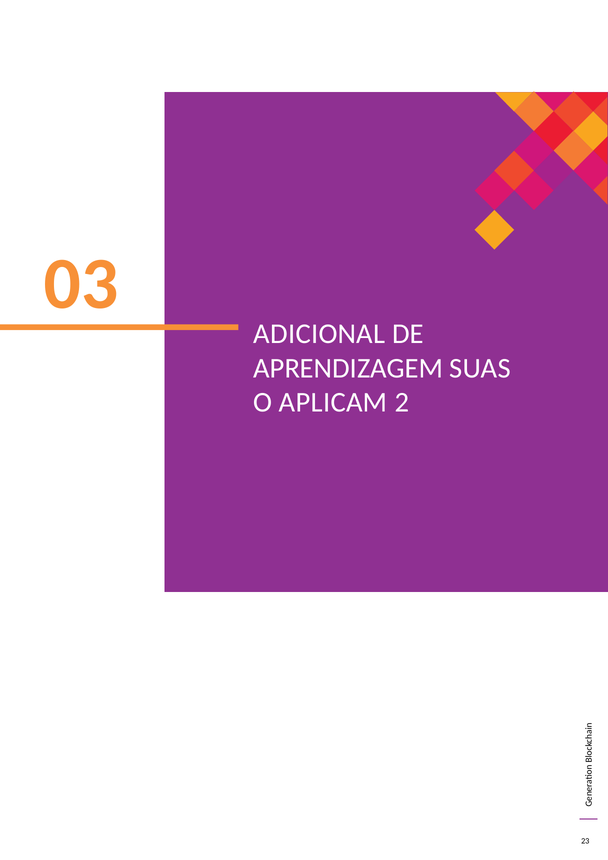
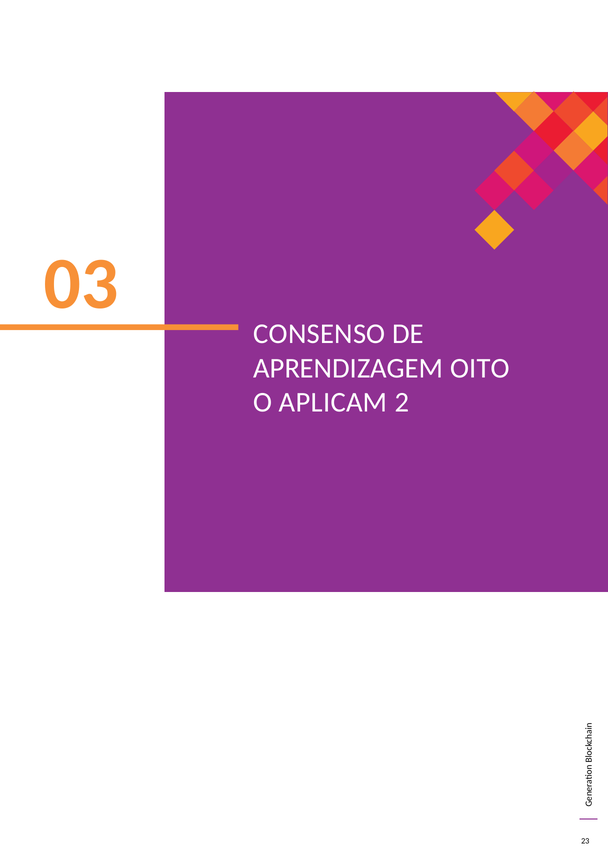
ADICIONAL: ADICIONAL -> CONSENSO (319, 334)
SUAS: SUAS -> OITO (480, 368)
